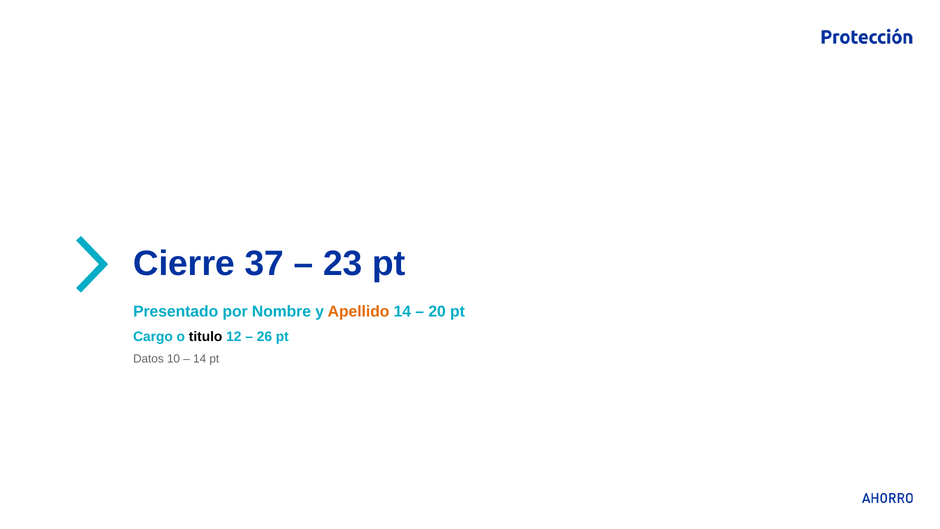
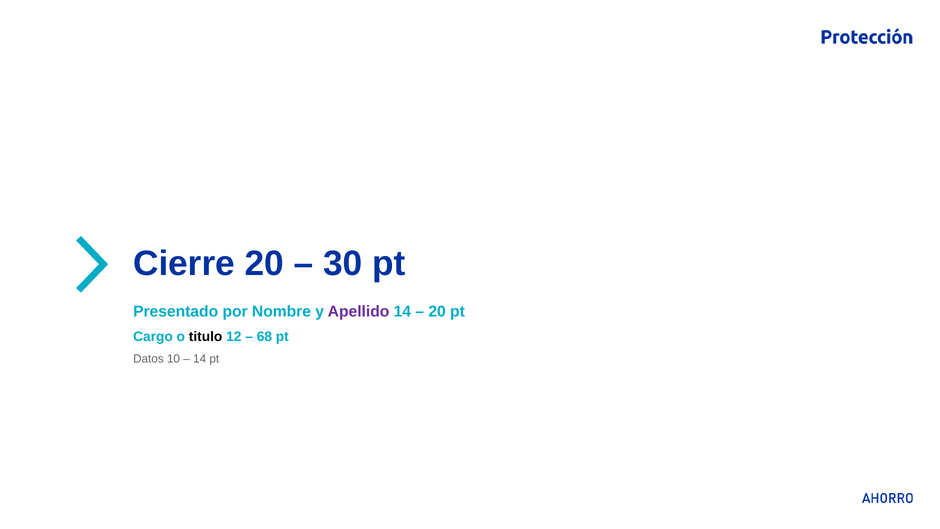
Cierre 37: 37 -> 20 (264, 264)
23: 23 -> 30 (343, 264)
Apellido colour: orange -> purple (359, 311)
26: 26 -> 68 (264, 337)
